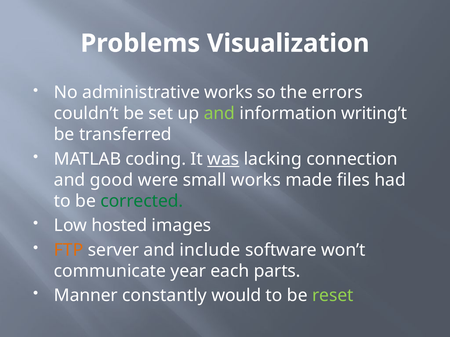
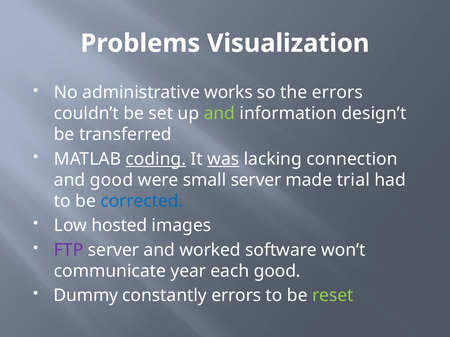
writing’t: writing’t -> design’t (374, 114)
coding underline: none -> present (156, 159)
small works: works -> server (256, 180)
files: files -> trial (353, 180)
corrected colour: green -> blue (142, 201)
FTP colour: orange -> purple (69, 250)
include: include -> worked (210, 250)
each parts: parts -> good (277, 271)
Manner: Manner -> Dummy (86, 296)
constantly would: would -> errors (236, 296)
